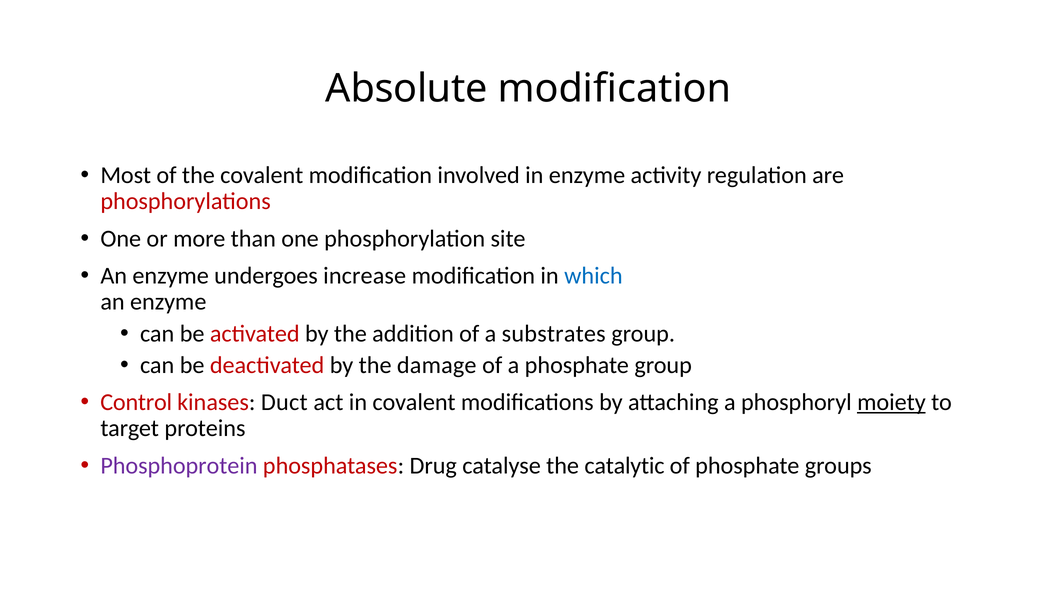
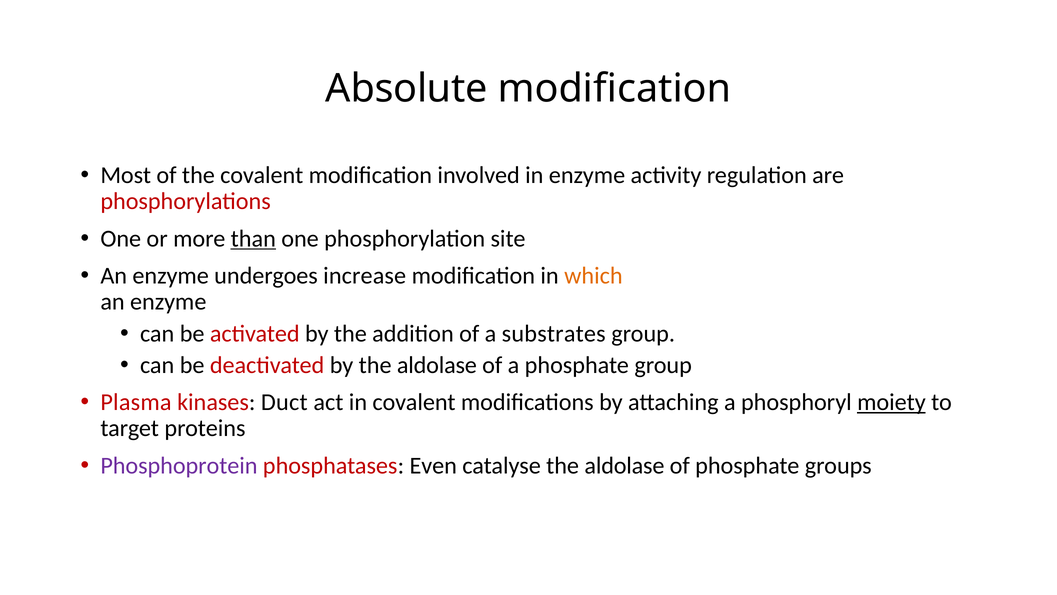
than underline: none -> present (253, 238)
which colour: blue -> orange (593, 276)
by the damage: damage -> aldolase (437, 365)
Control: Control -> Plasma (136, 402)
Drug: Drug -> Even (433, 465)
catalyse the catalytic: catalytic -> aldolase (624, 465)
